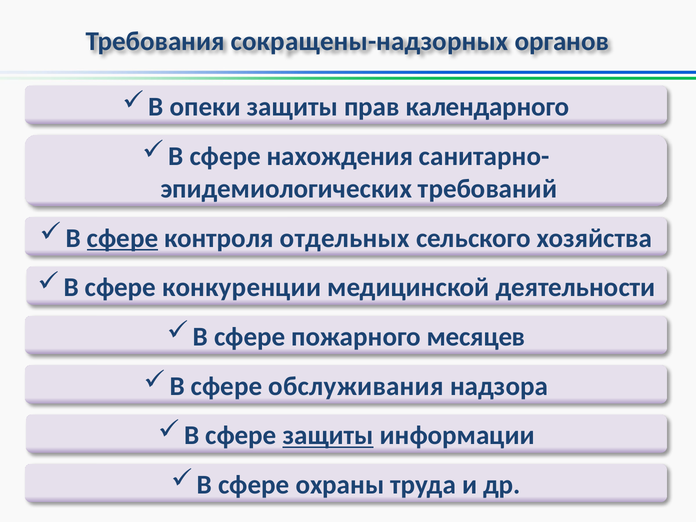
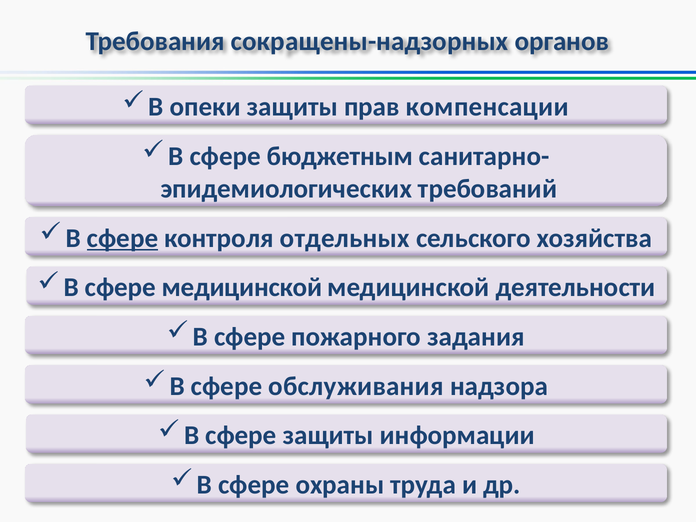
календарного: календарного -> компенсации (487, 107)
нахождения: нахождения -> бюджетным (340, 156)
сфере конкуренции: конкуренции -> медицинской (242, 287)
месяцев: месяцев -> задания (476, 337)
защиты underline: present -> none (328, 435)
